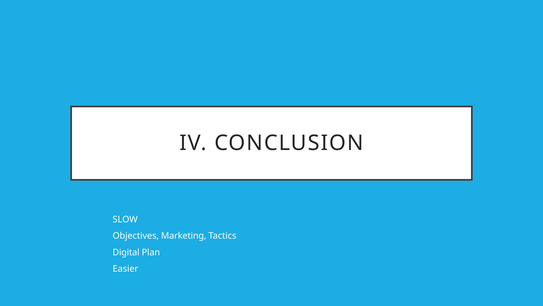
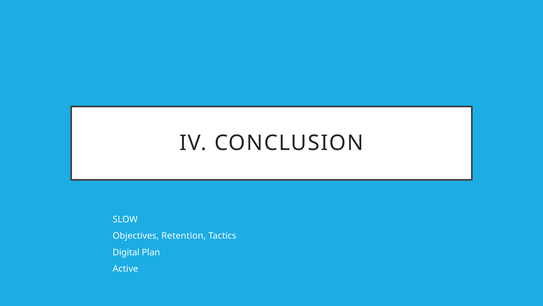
Marketing: Marketing -> Retention (184, 235)
Easier: Easier -> Active (125, 269)
